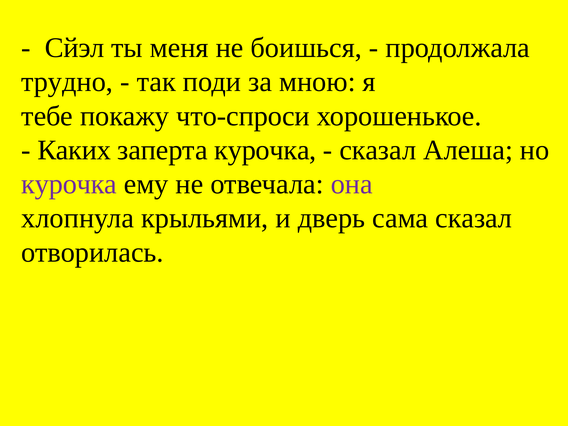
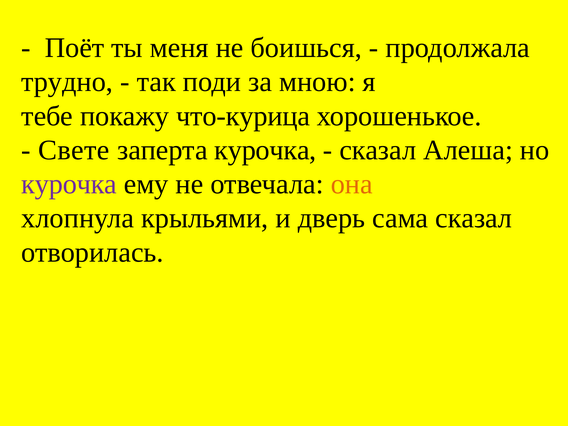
Сйэл: Сйэл -> Поёт (75, 48)
что-спроси: что-спроси -> что-курица (243, 116)
Каких: Каких -> Свете (74, 150)
она colour: purple -> orange (352, 184)
